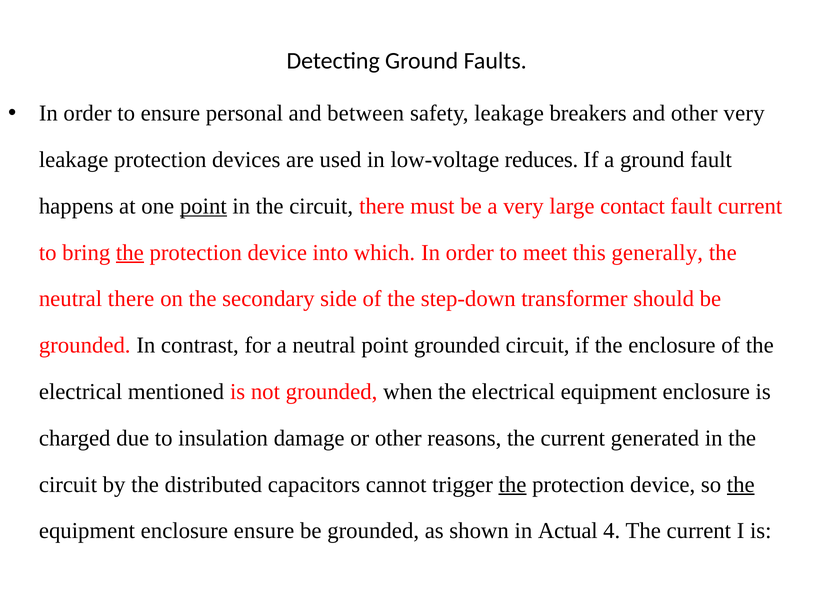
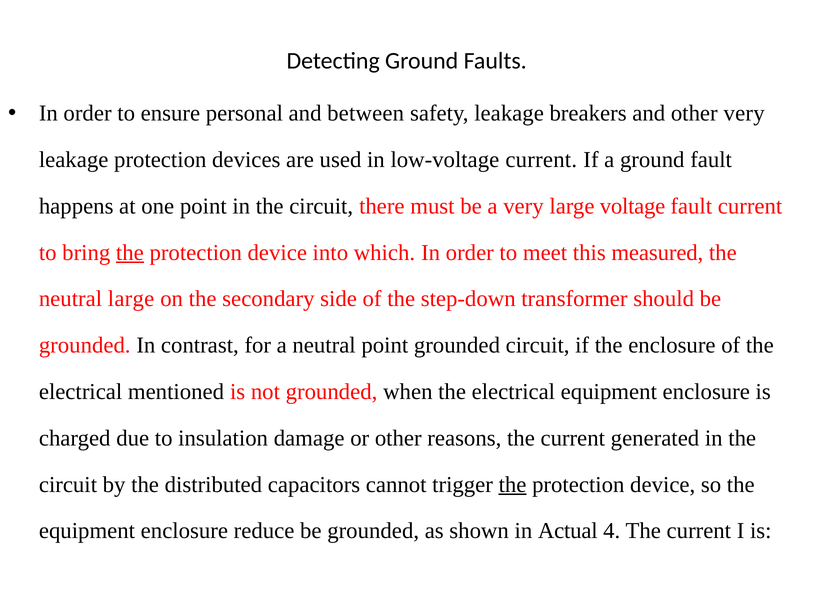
low-voltage reduces: reduces -> current (541, 160)
point underline: present -> none (203, 206)
contact: contact -> voltage (633, 206)
generally: generally -> measured (657, 253)
neutral there: there -> large (131, 299)
the underline: present -> none (741, 485)
enclosure ensure: ensure -> reduce (264, 531)
